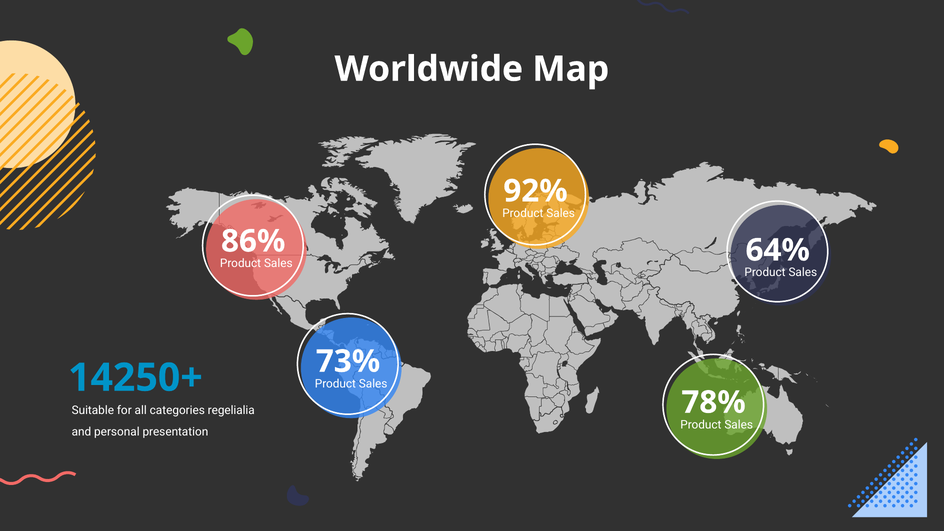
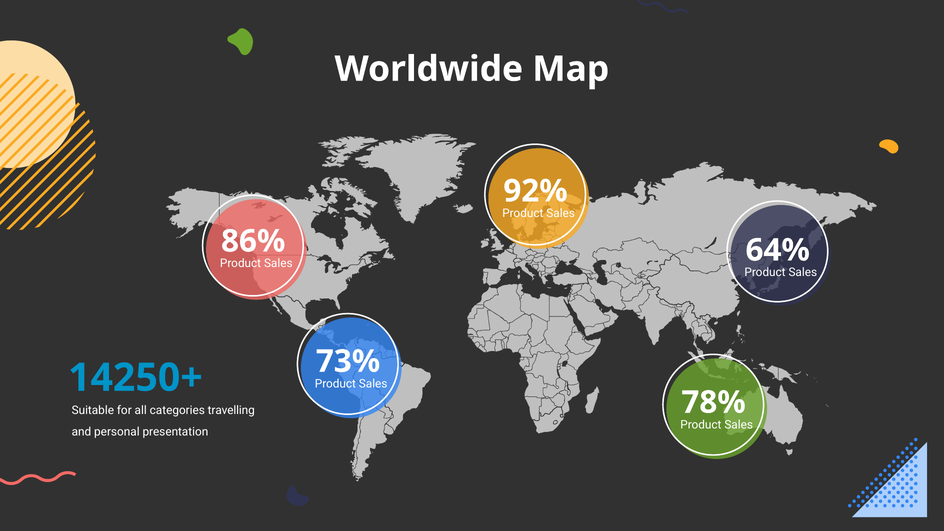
regelialia: regelialia -> travelling (231, 411)
